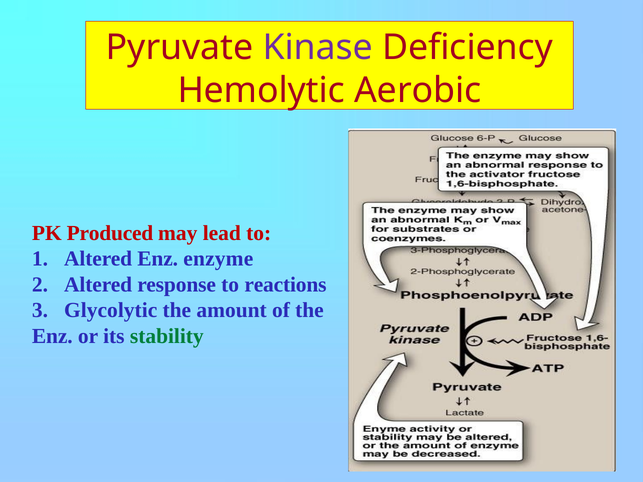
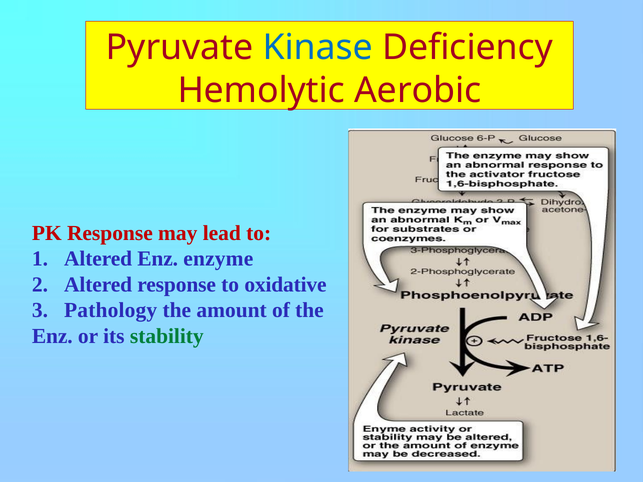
Kinase colour: purple -> blue (318, 47)
PK Produced: Produced -> Response (110, 233)
reactions: reactions -> oxidative (285, 285)
Glycolytic: Glycolytic -> Pathology (111, 310)
